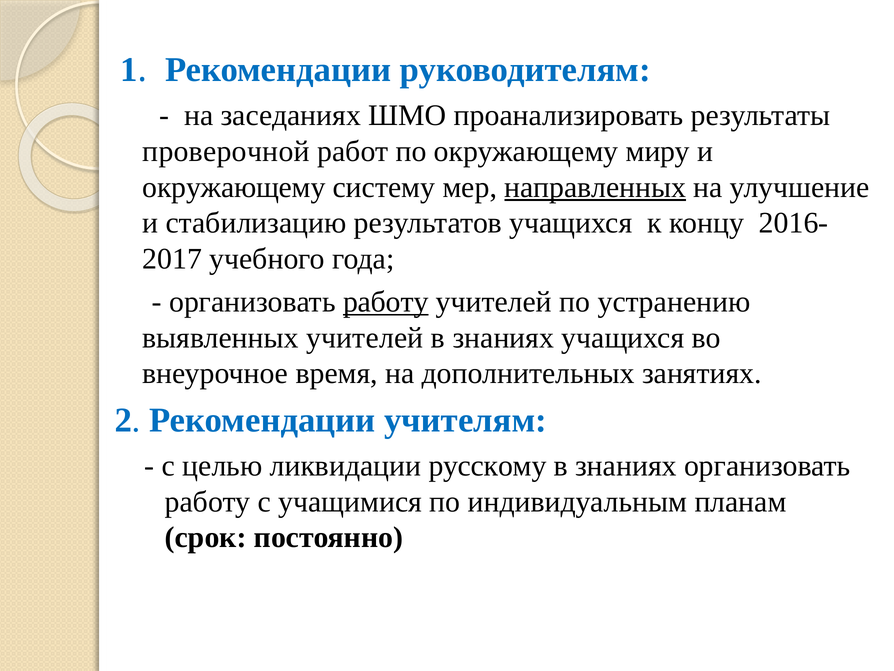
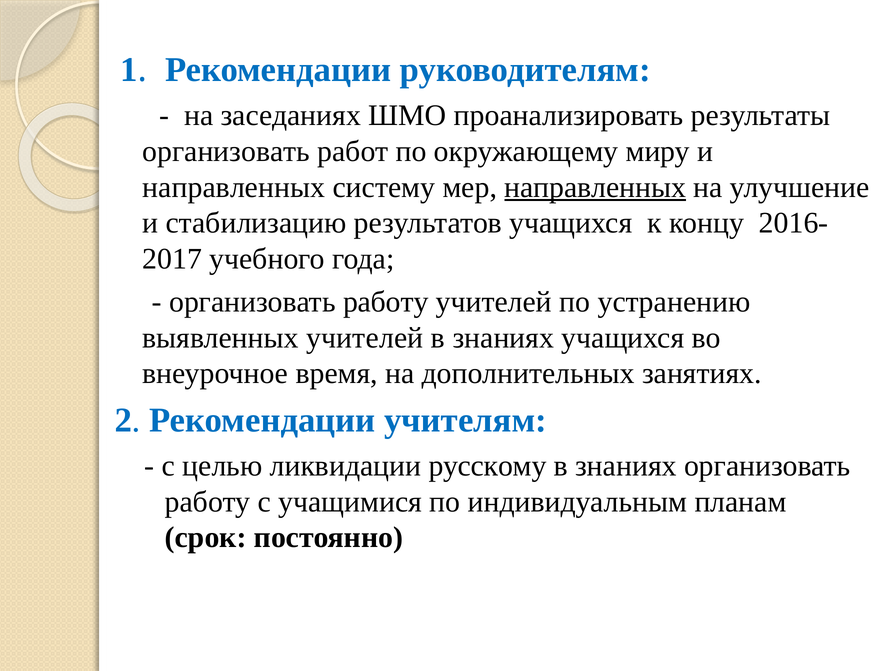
проверочной: проверочной -> организовать (226, 151)
окружающему: окружающему -> направленных (234, 187)
работу underline: present -> none (386, 302)
